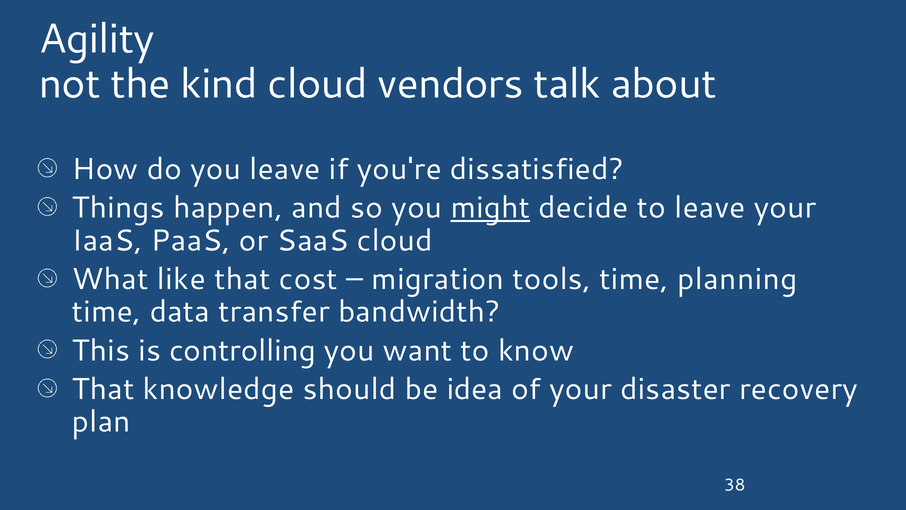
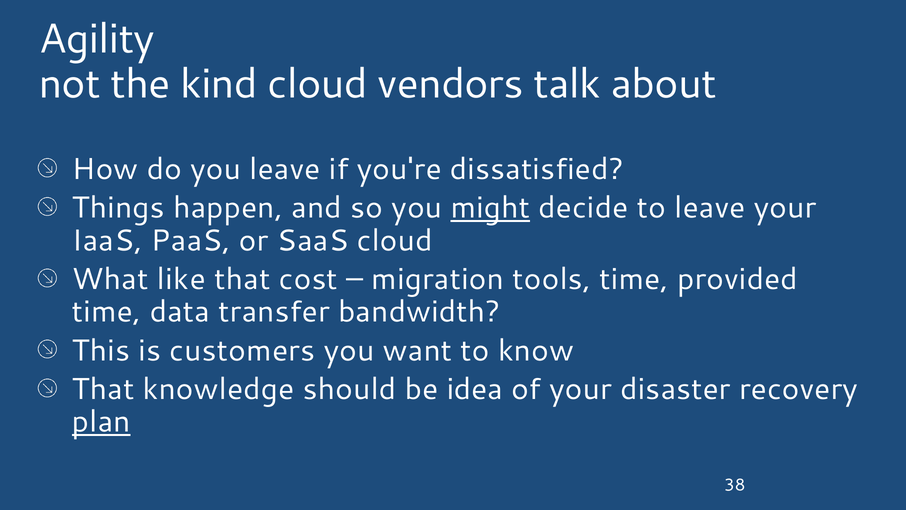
planning: planning -> provided (738, 279)
controlling: controlling -> customers (242, 350)
plan underline: none -> present (101, 422)
